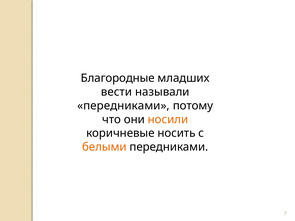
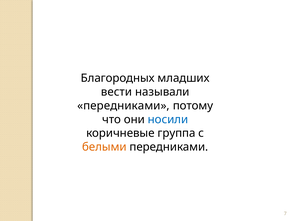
Благородные: Благородные -> Благородных (118, 78)
носили colour: orange -> blue (168, 120)
носить: носить -> группа (177, 133)
